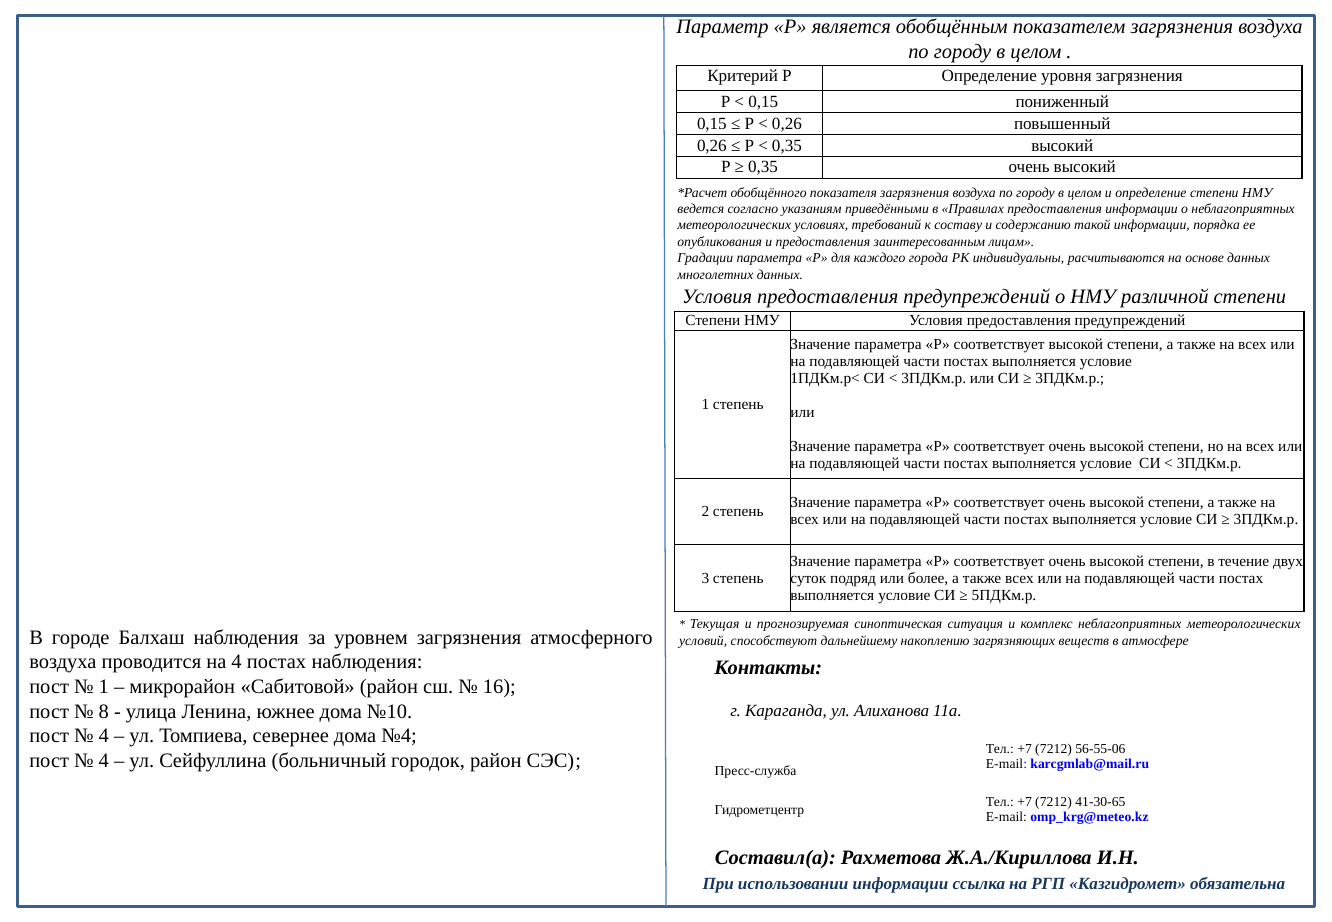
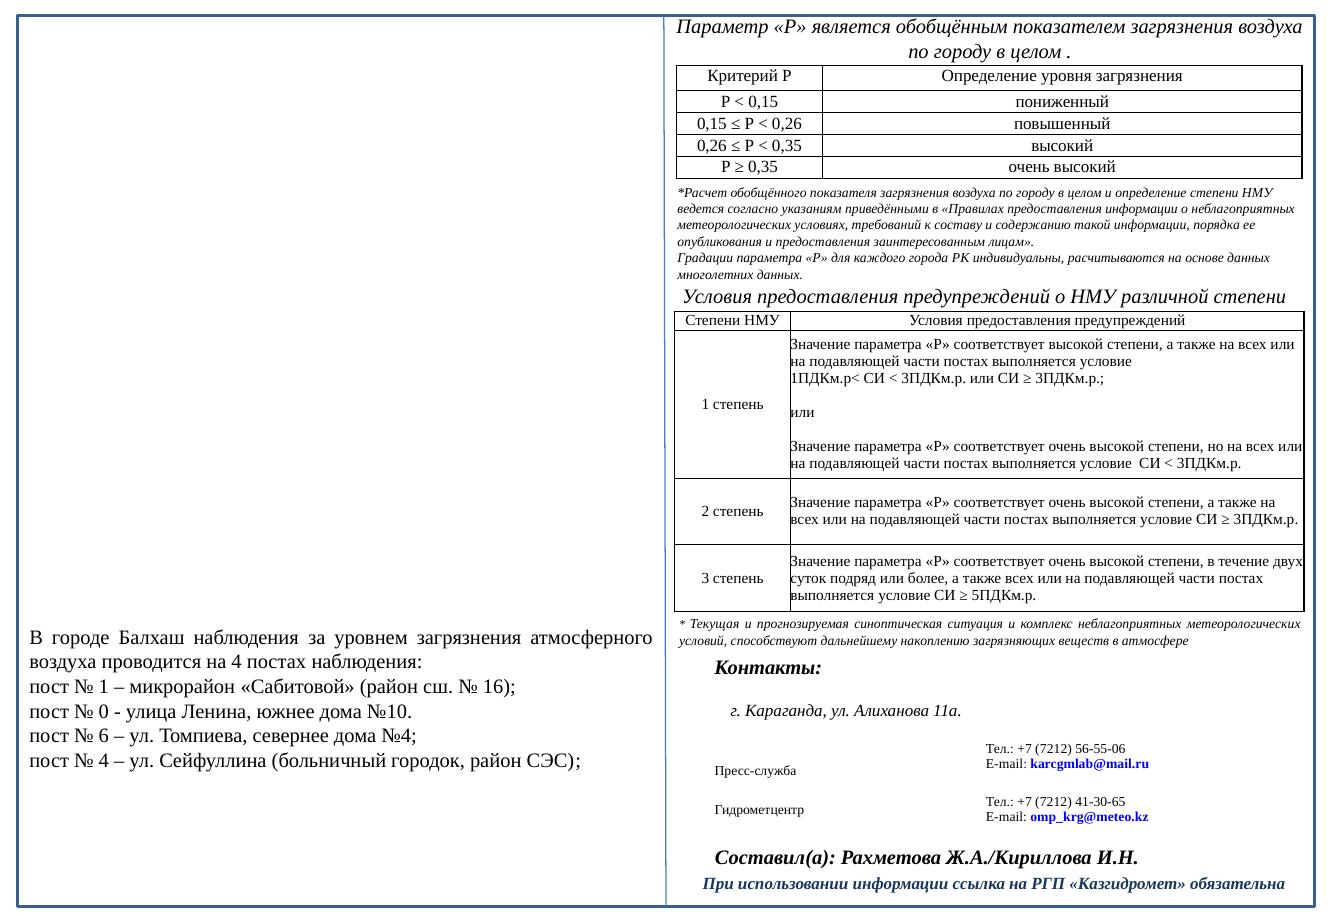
8: 8 -> 0 (104, 711)
4: 4 -> 6 (104, 736)
